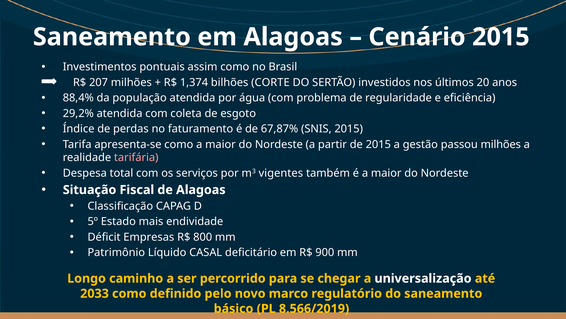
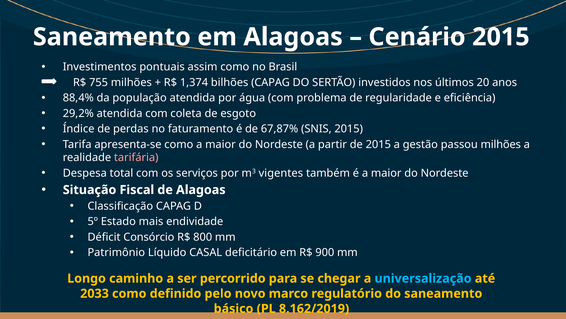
207: 207 -> 755 (99, 82)
bilhões CORTE: CORTE -> CAPAG (271, 82)
Empresas: Empresas -> Consórcio (149, 237)
universalização colour: white -> light blue (423, 278)
8.566/2019: 8.566/2019 -> 8.162/2019 (314, 308)
